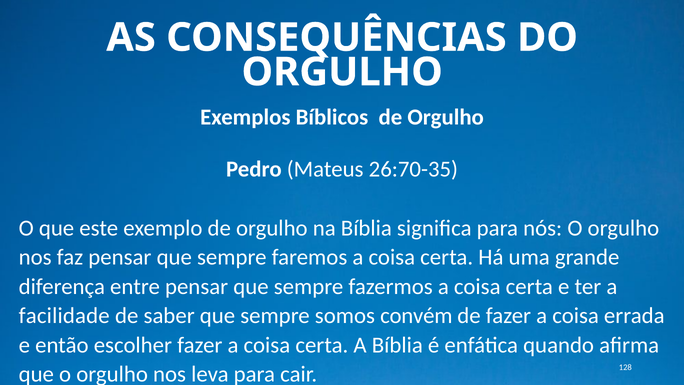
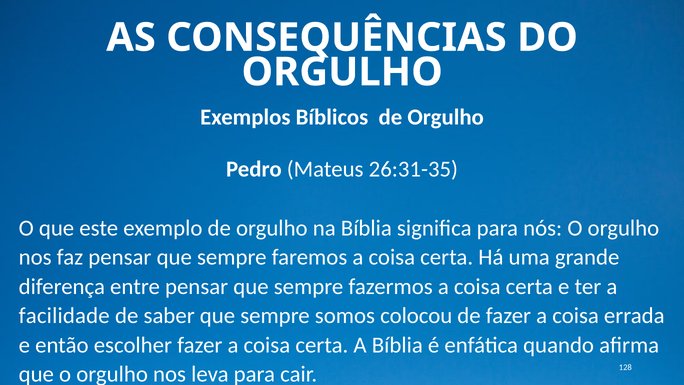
26:70-35: 26:70-35 -> 26:31-35 (413, 169)
convém: convém -> colocou (416, 316)
